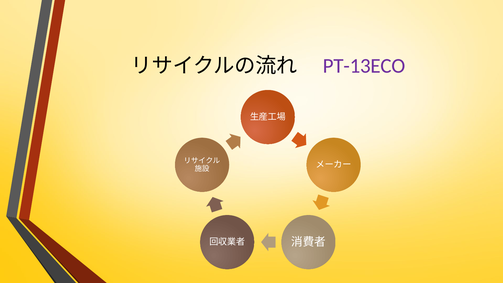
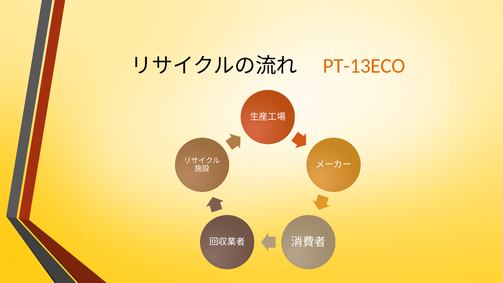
PT-13ECO colour: purple -> orange (364, 66)
